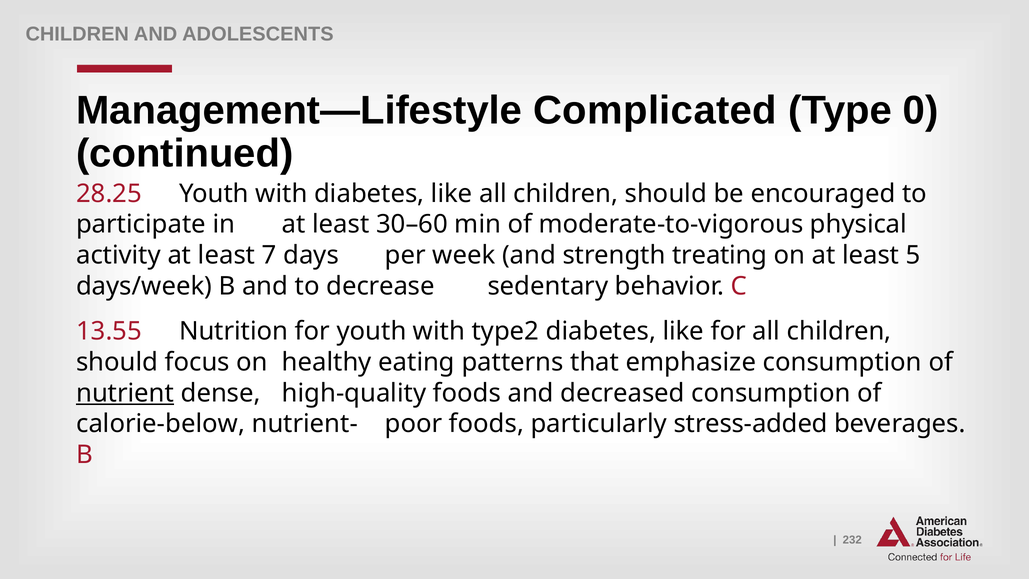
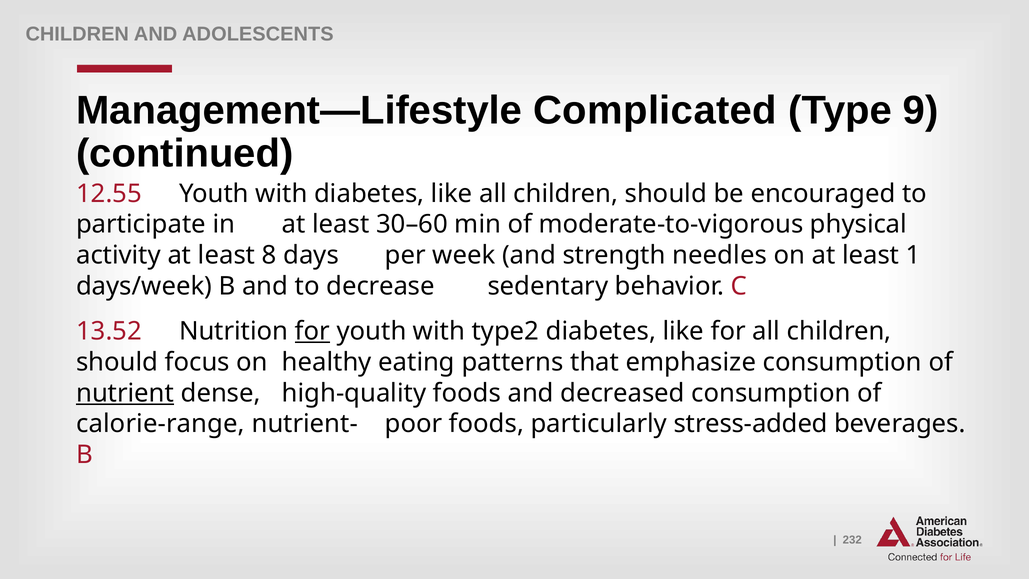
0: 0 -> 9 (921, 110)
28.25: 28.25 -> 12.55 (109, 193)
7: 7 -> 8 (269, 255)
treating: treating -> needles (720, 255)
5: 5 -> 1 (913, 255)
13.55: 13.55 -> 13.52 (109, 331)
for underline: none -> present (312, 331)
calorie-below: calorie-below -> calorie-range (161, 424)
